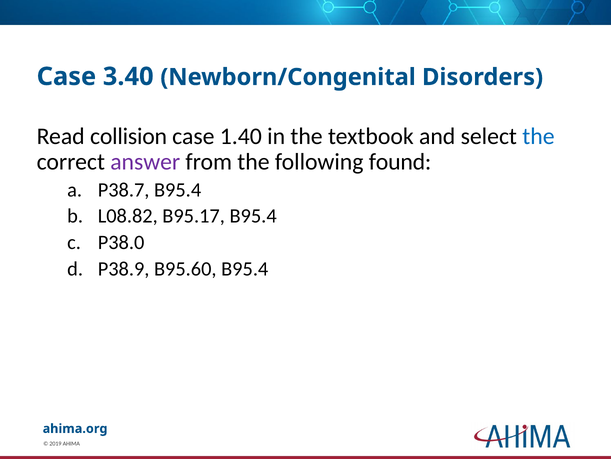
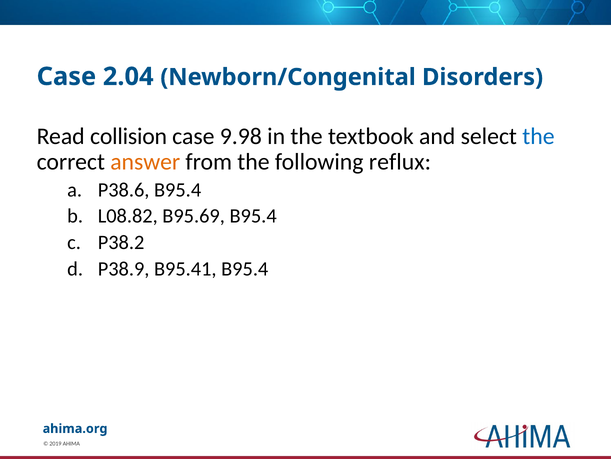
3.40: 3.40 -> 2.04 (128, 76)
1.40: 1.40 -> 9.98 (241, 136)
answer colour: purple -> orange (145, 162)
found: found -> reflux (400, 162)
P38.7: P38.7 -> P38.6 (124, 190)
B95.17: B95.17 -> B95.69 (194, 216)
P38.0: P38.0 -> P38.2 (121, 242)
B95.60: B95.60 -> B95.41 (185, 268)
